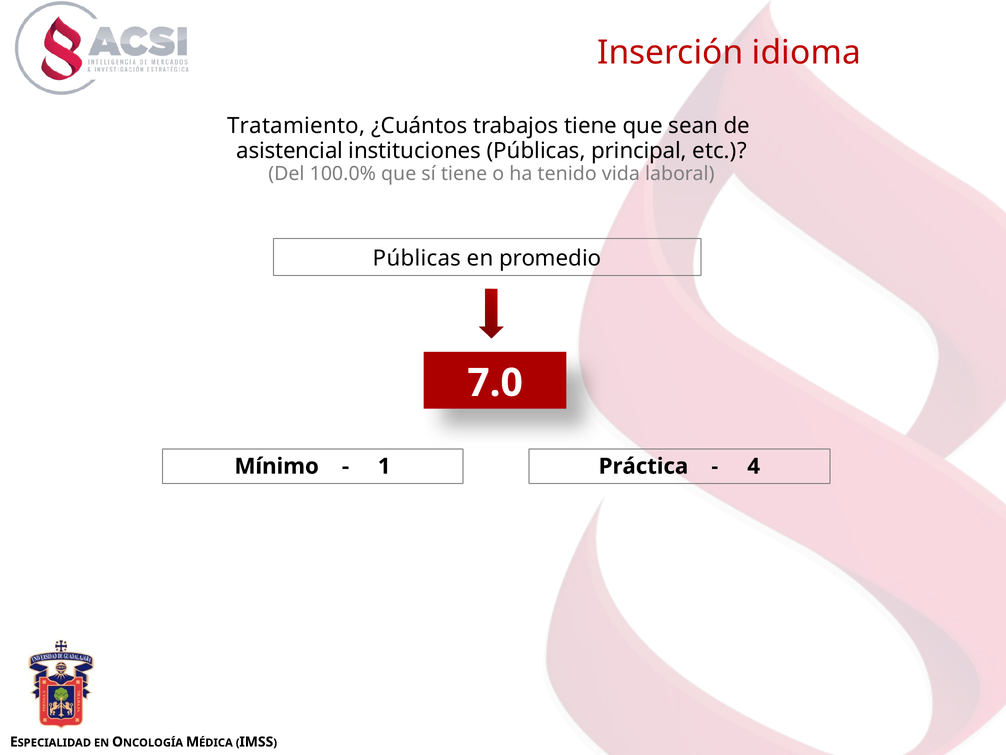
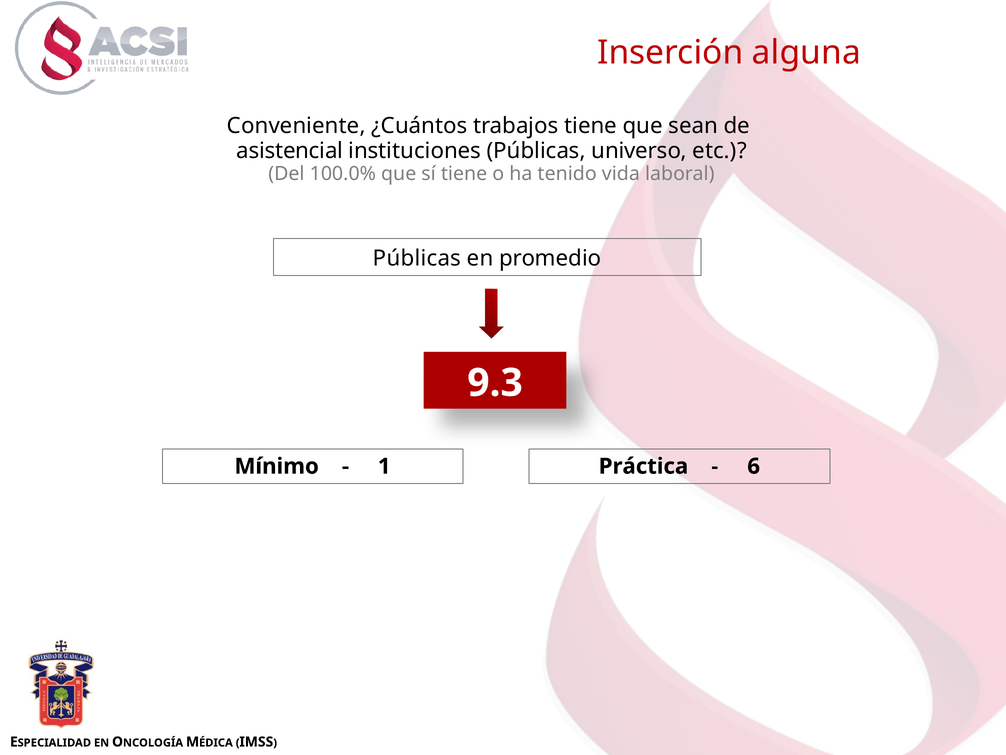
idioma: idioma -> alguna (806, 53)
Tratamiento: Tratamiento -> Conveniente (296, 126)
principal: principal -> universo (639, 151)
7.0: 7.0 -> 9.3 (495, 383)
4: 4 -> 6 (754, 466)
